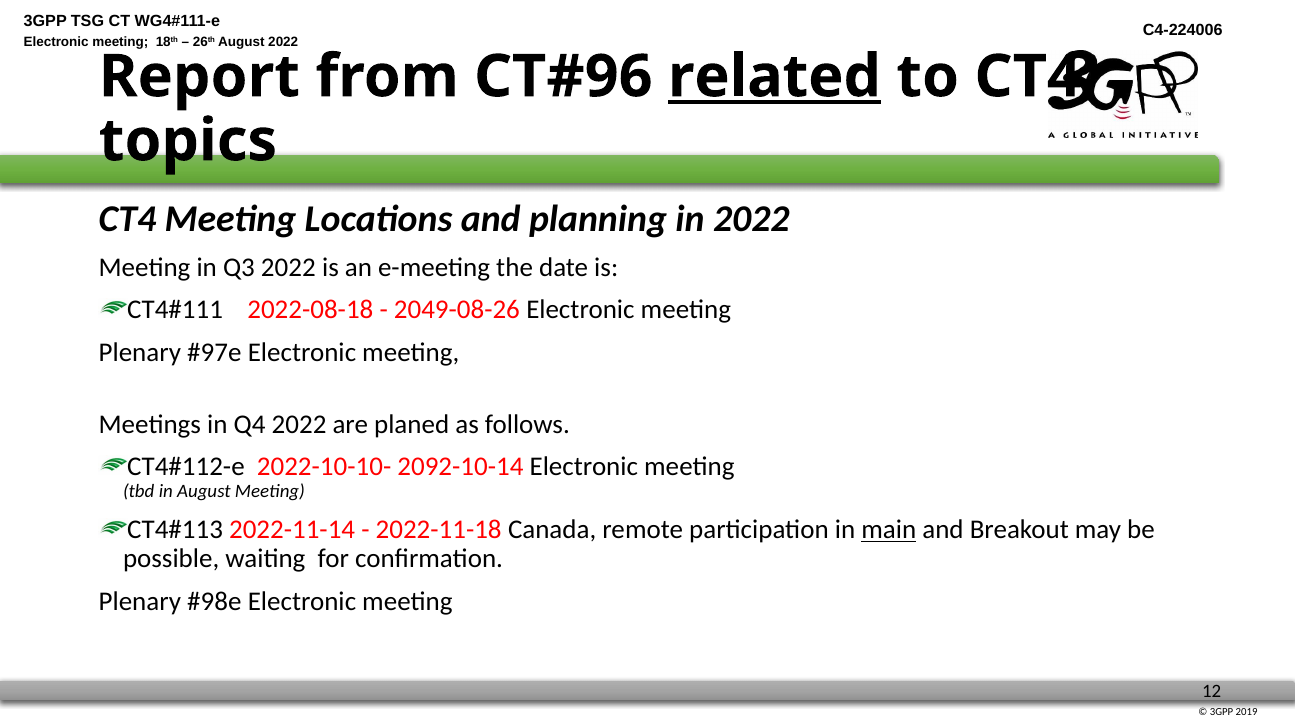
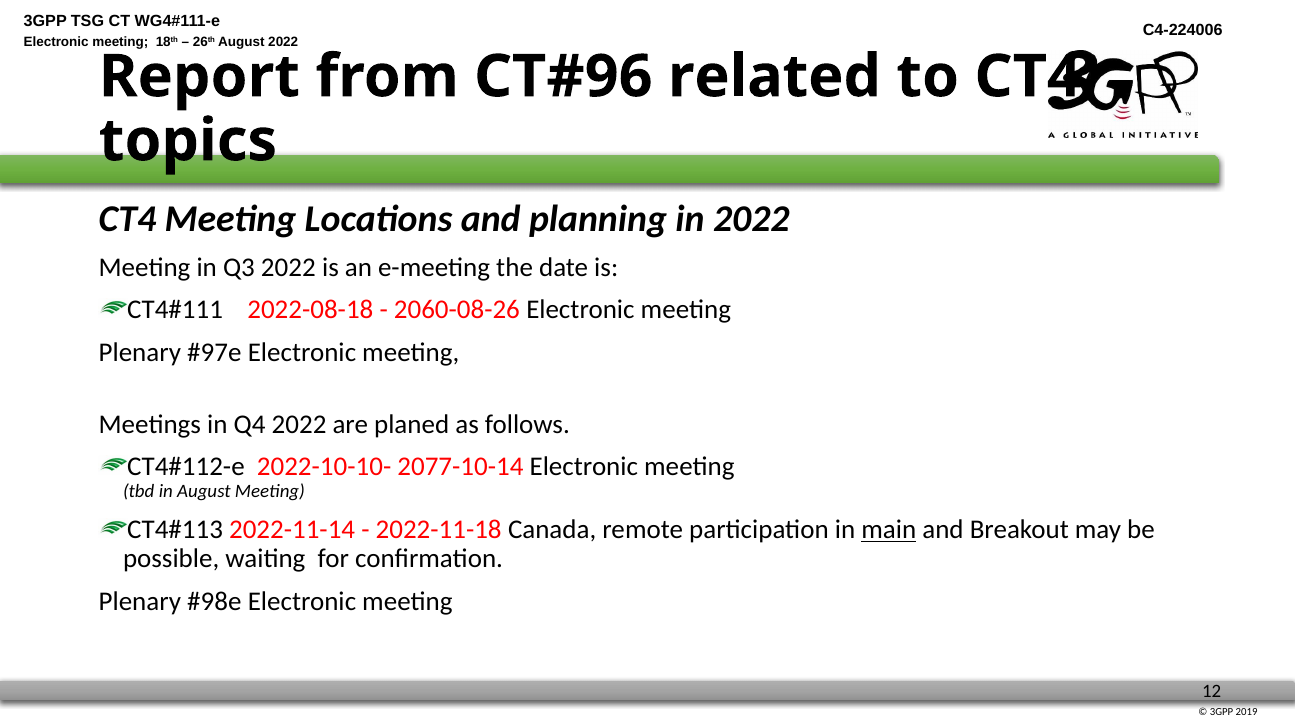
related underline: present -> none (774, 77)
2049-08-26: 2049-08-26 -> 2060-08-26 (457, 310)
2092-10-14: 2092-10-14 -> 2077-10-14 (460, 467)
